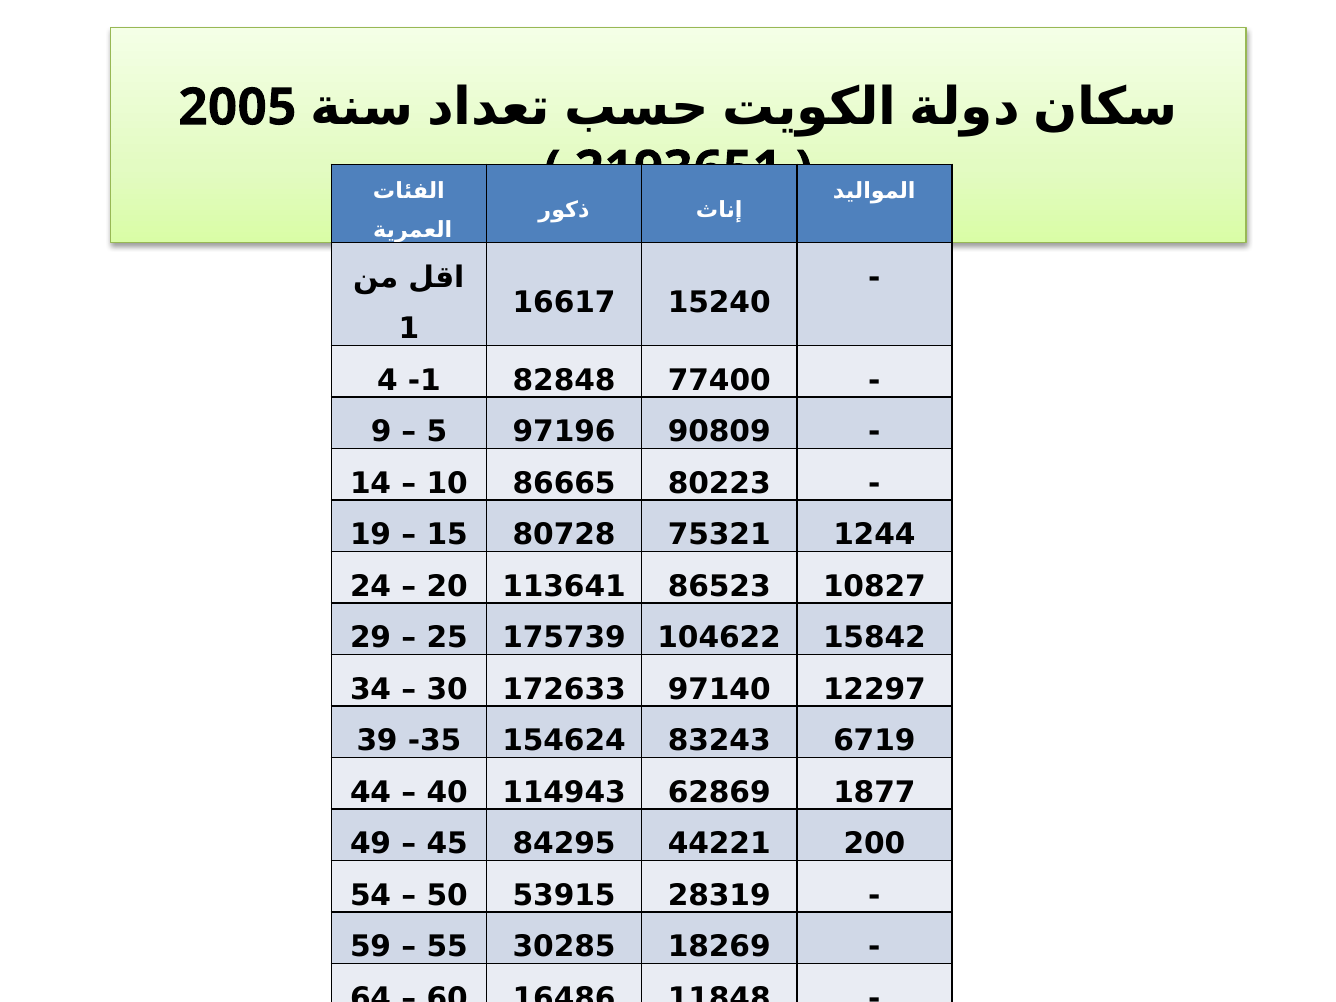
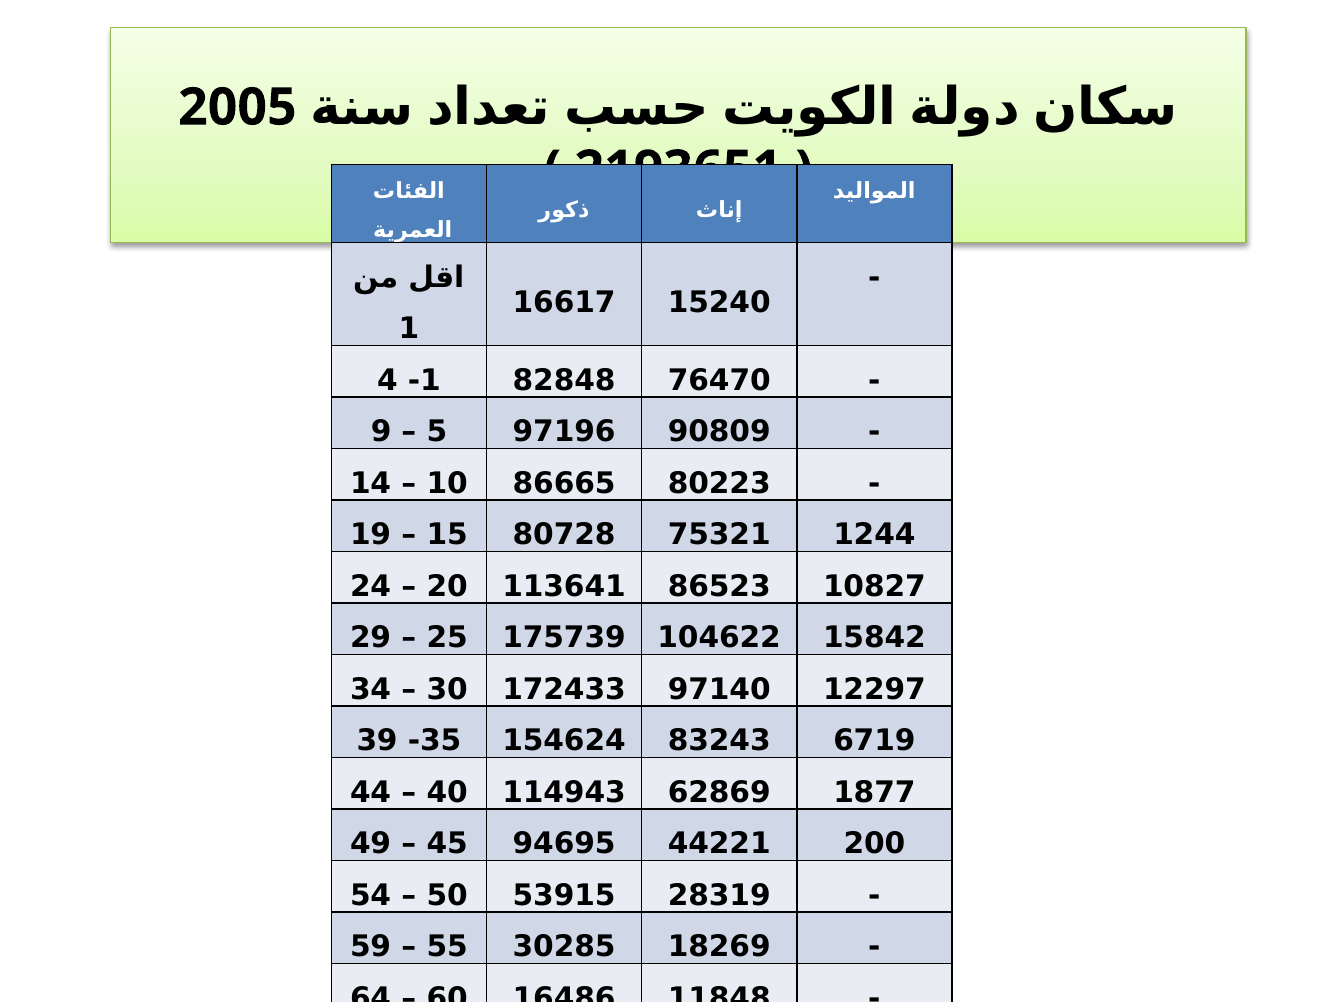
77400: 77400 -> 76470 (719, 380)
172633: 172633 -> 172433 (564, 689)
84295: 84295 -> 94695 (564, 844)
